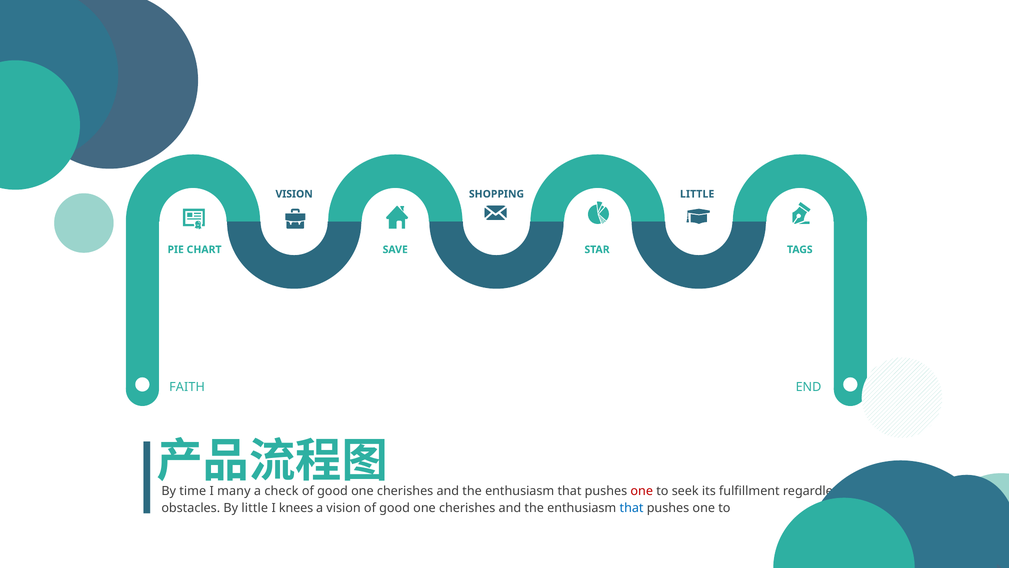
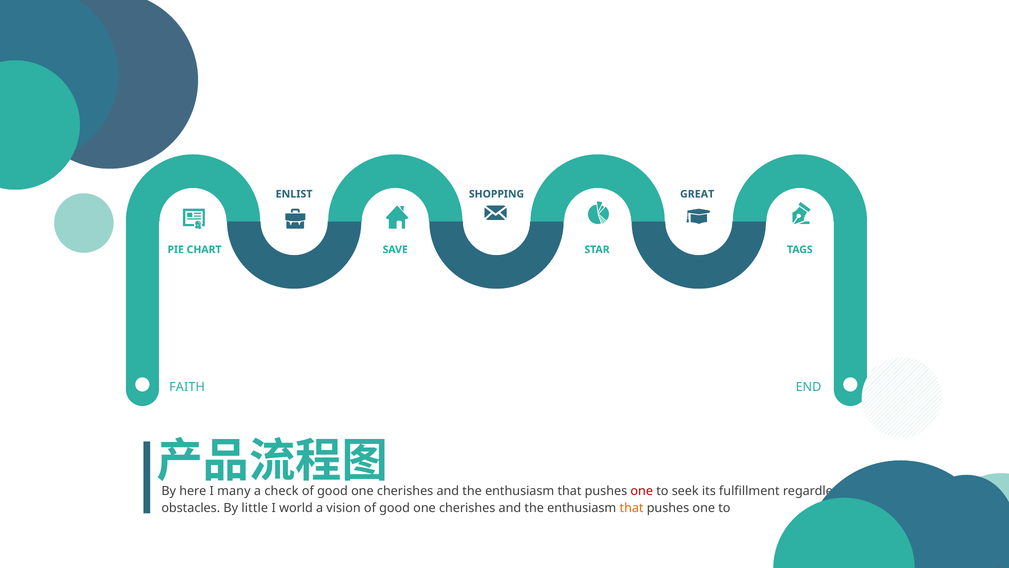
VISION: VISION -> ENLIST (294, 194)
SHOPPING LITTLE: LITTLE -> GREAT (697, 194)
time: time -> here (193, 491)
knees: knees -> world (296, 508)
that colour: blue -> orange (632, 508)
